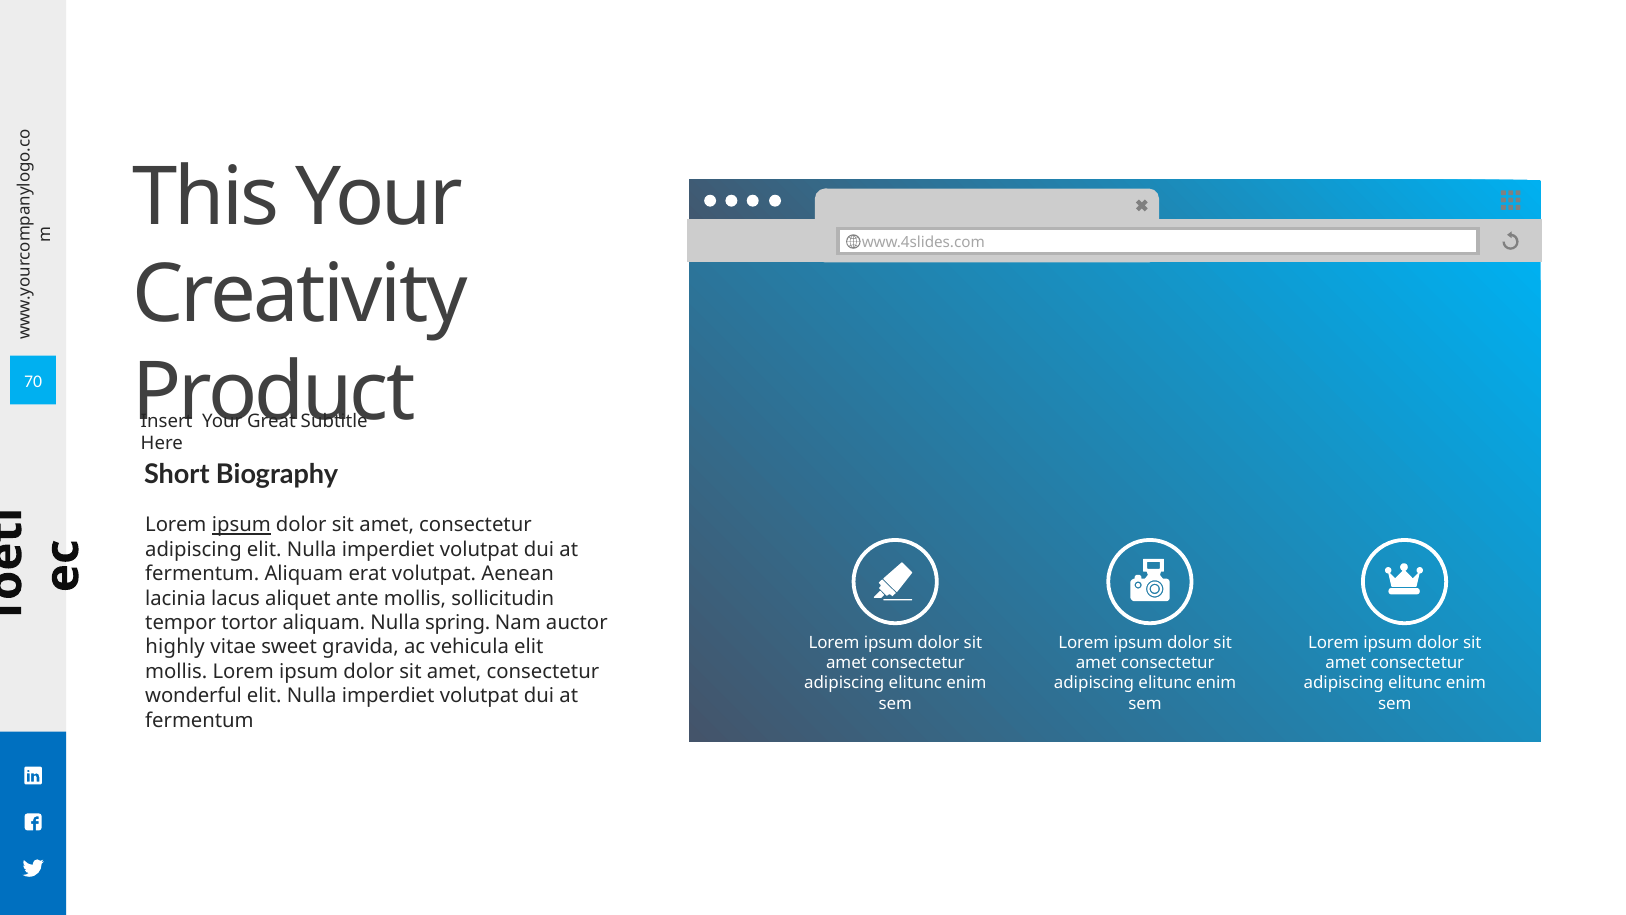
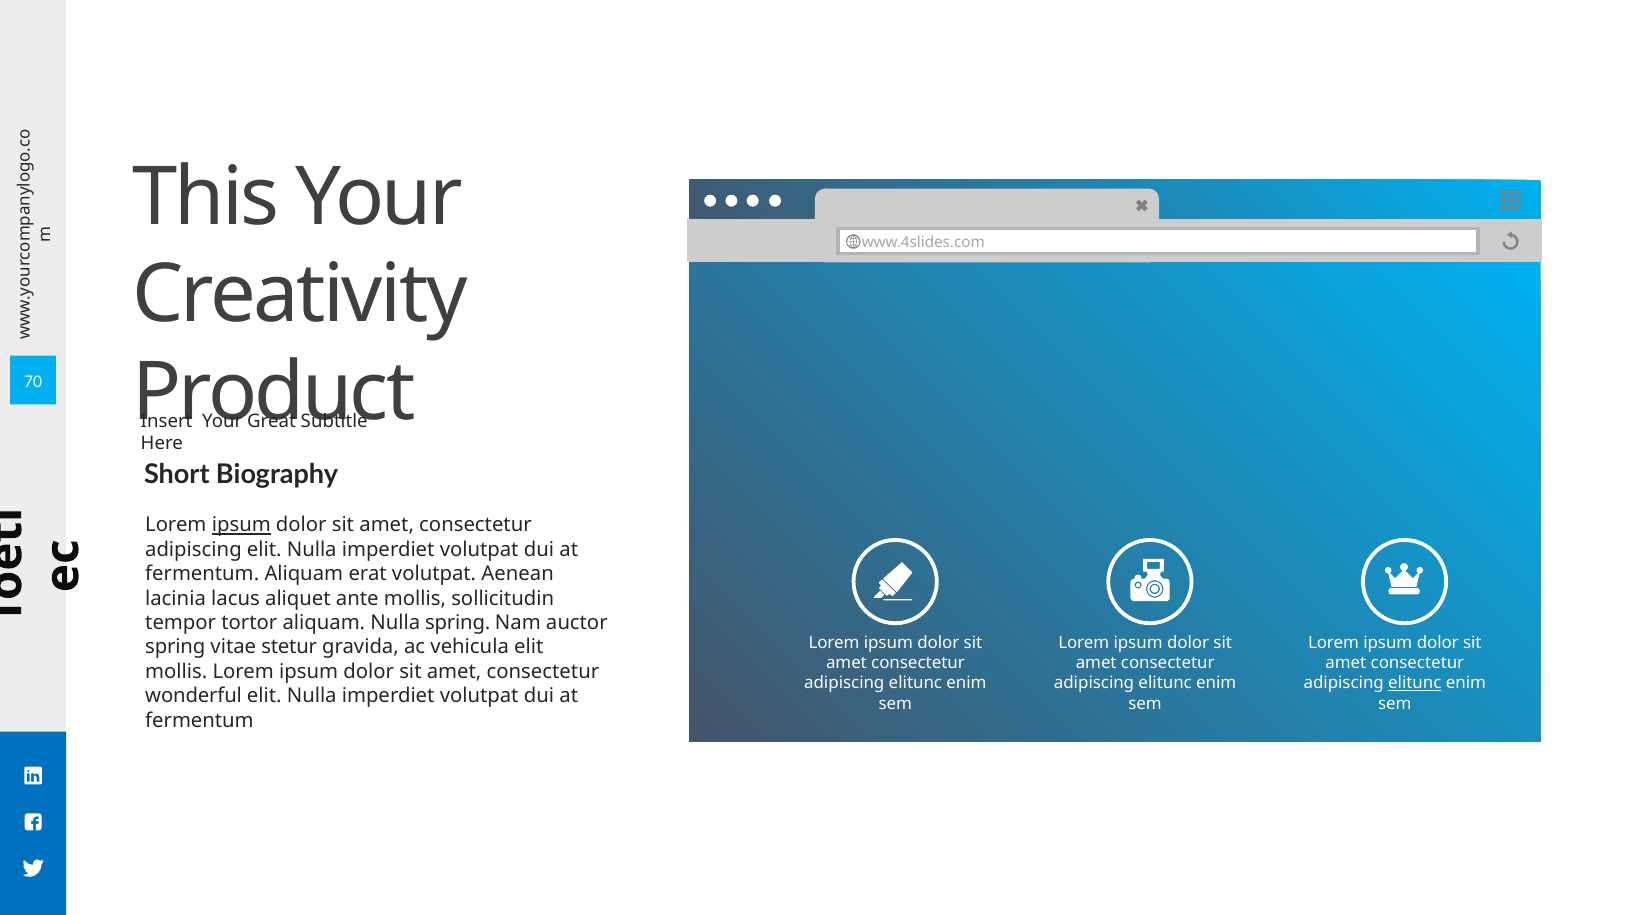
highly: highly -> spring (175, 647)
sweet: sweet -> stetur (289, 647)
elitunc underline: none -> present (1415, 683)
